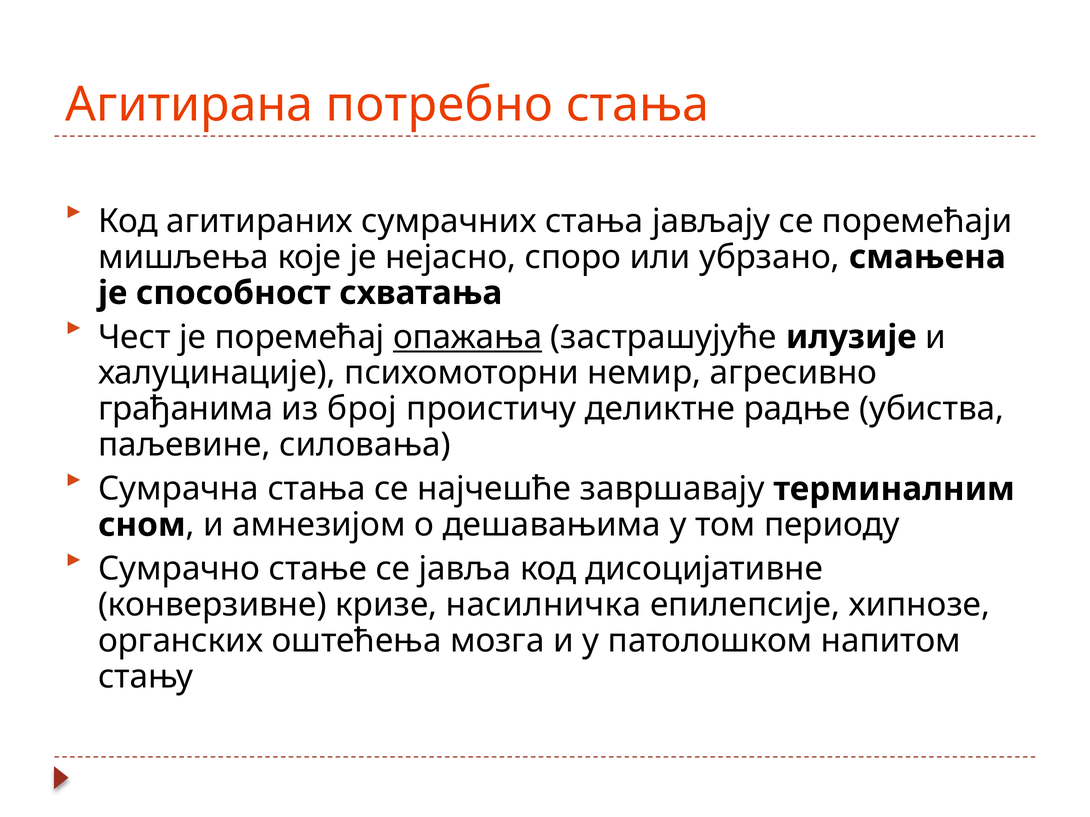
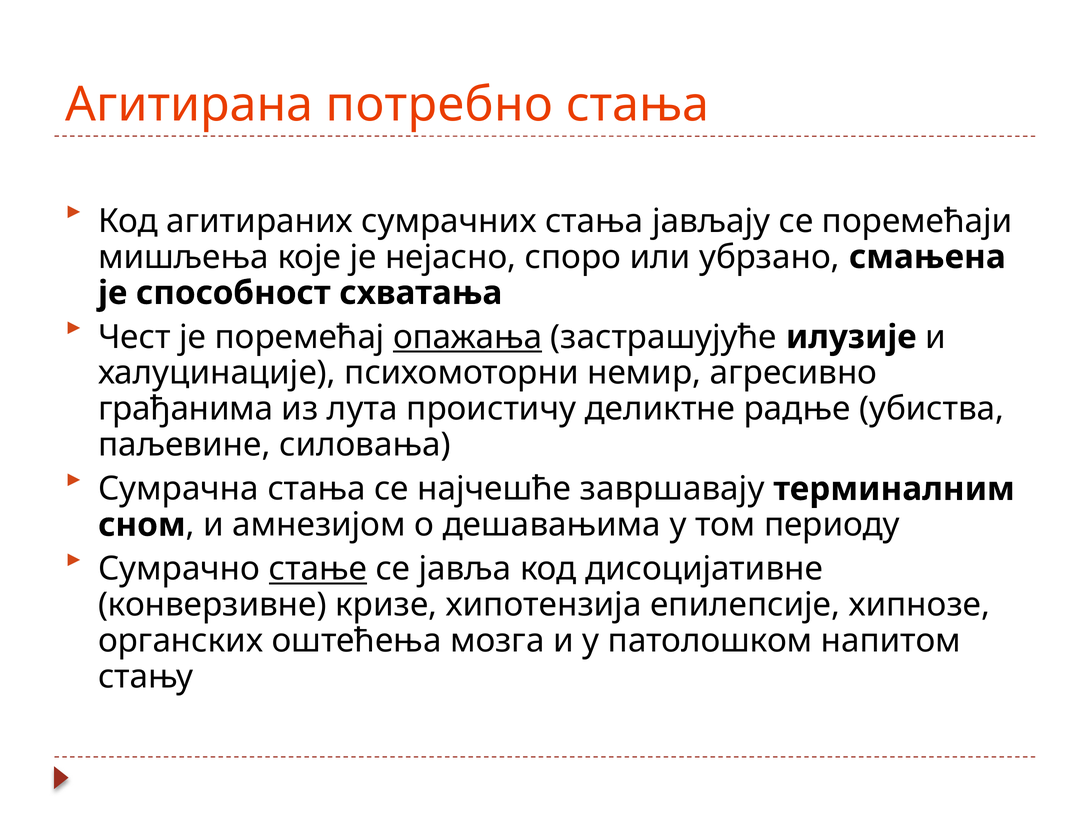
број: број -> лута (362, 409)
стање underline: none -> present (318, 569)
насилничка: насилничка -> хипотензија (544, 605)
